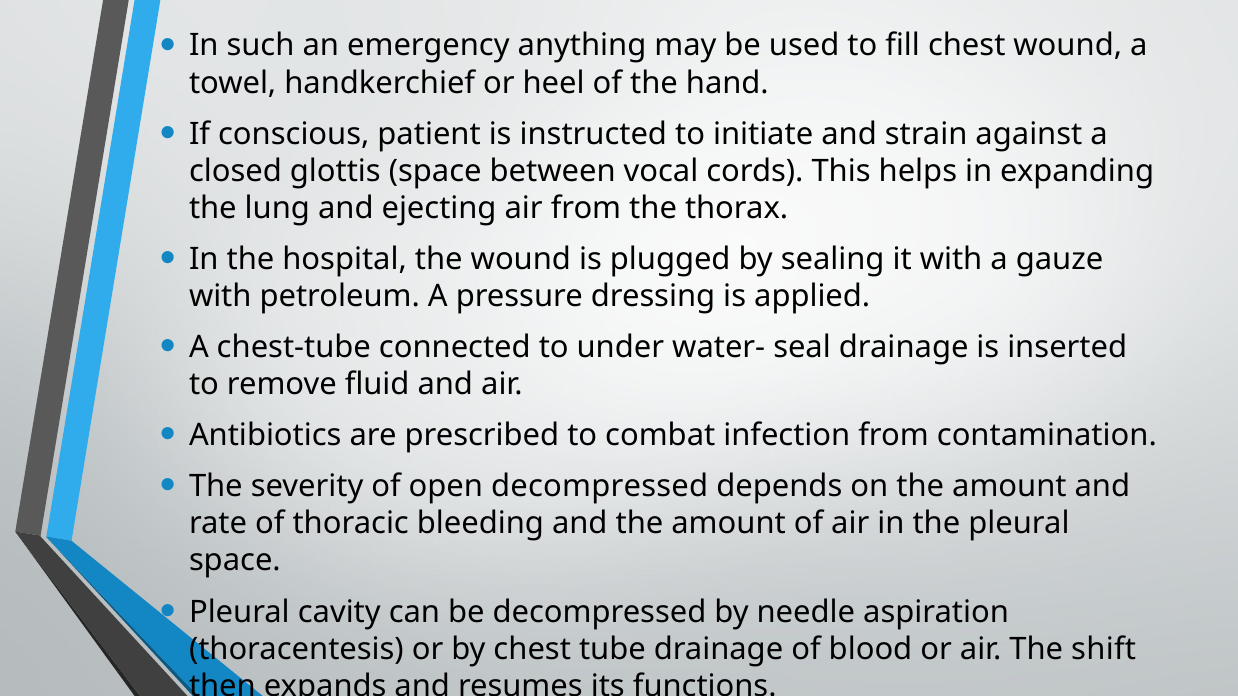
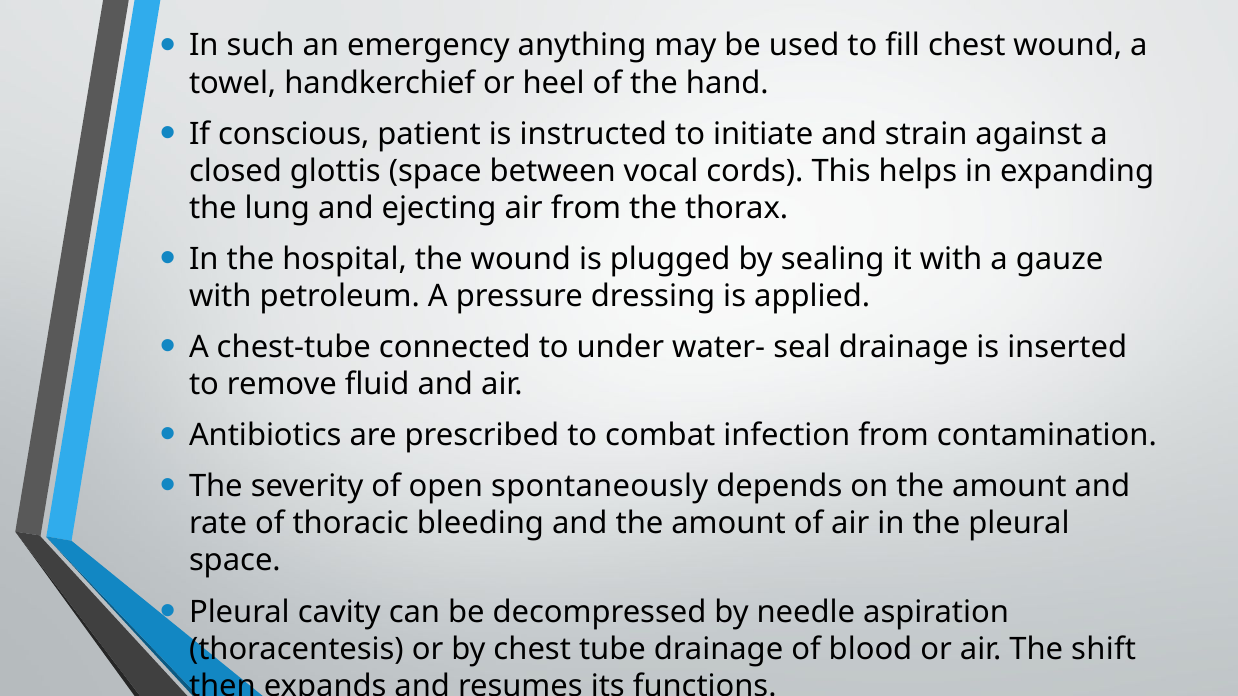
open decompressed: decompressed -> spontaneously (600, 487)
